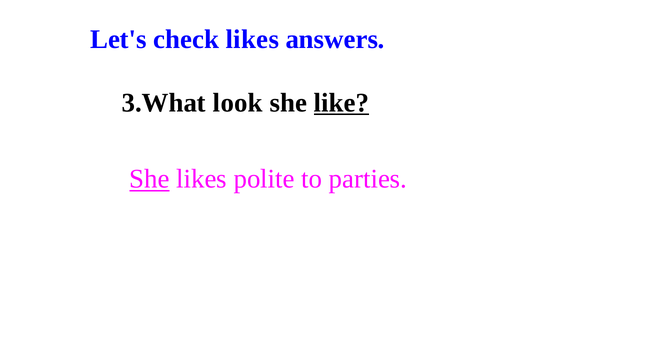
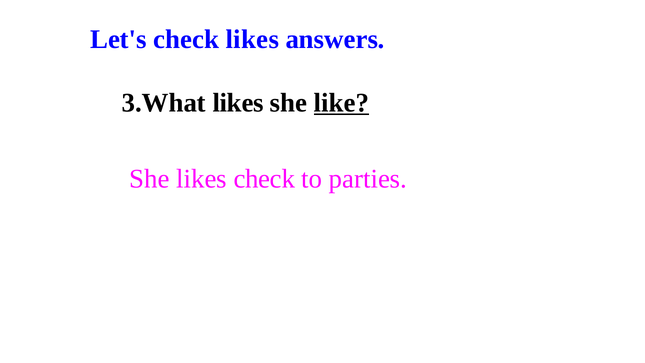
3.What look: look -> likes (238, 103)
She underline: present -> none (149, 179)
likes polite: polite -> check (264, 179)
